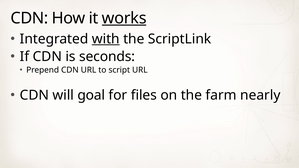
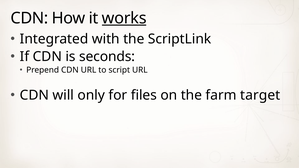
with underline: present -> none (106, 39)
goal: goal -> only (91, 95)
nearly: nearly -> target (260, 95)
